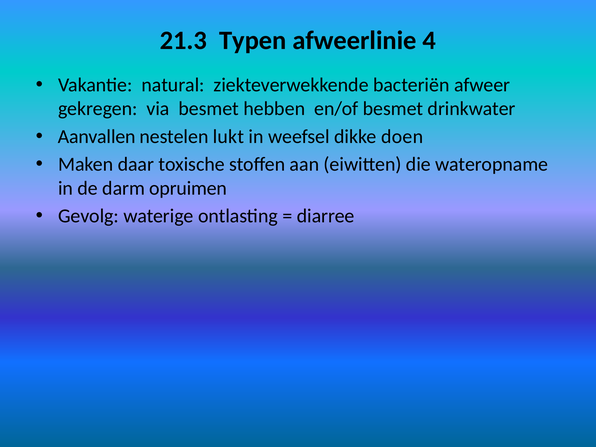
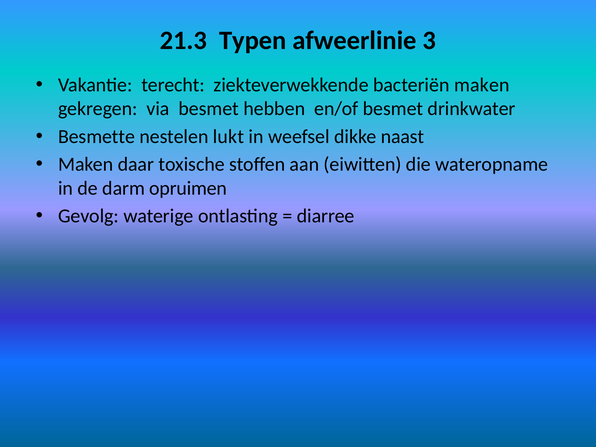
4: 4 -> 3 (429, 40)
natural: natural -> terecht (173, 85)
bacteriën afweer: afweer -> maken (482, 85)
Aanvallen: Aanvallen -> Besmette (97, 137)
doen: doen -> naast (402, 137)
